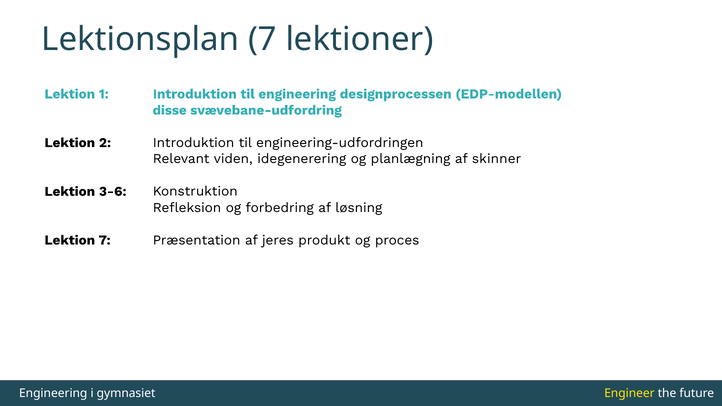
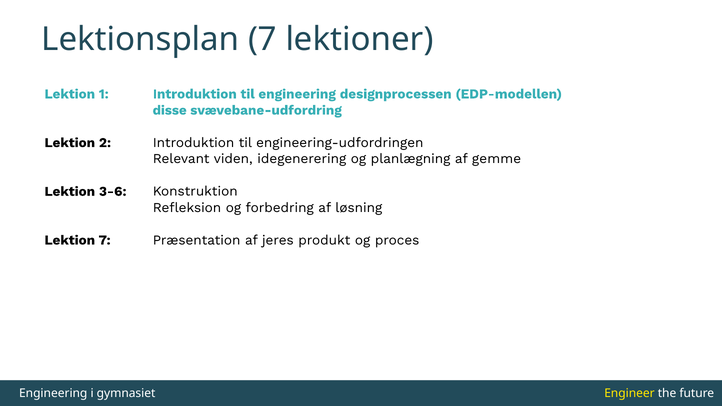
skinner: skinner -> gemme (497, 159)
